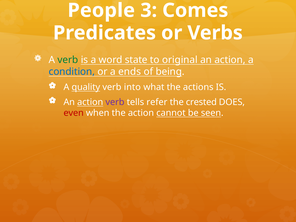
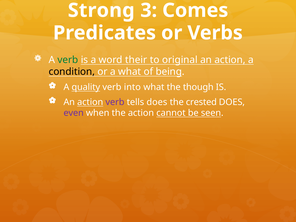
People: People -> Strong (101, 10)
state: state -> their (136, 60)
condition colour: blue -> black (72, 72)
a ends: ends -> what (130, 72)
actions: actions -> though (198, 87)
tells refer: refer -> does (157, 102)
even colour: red -> purple (74, 113)
